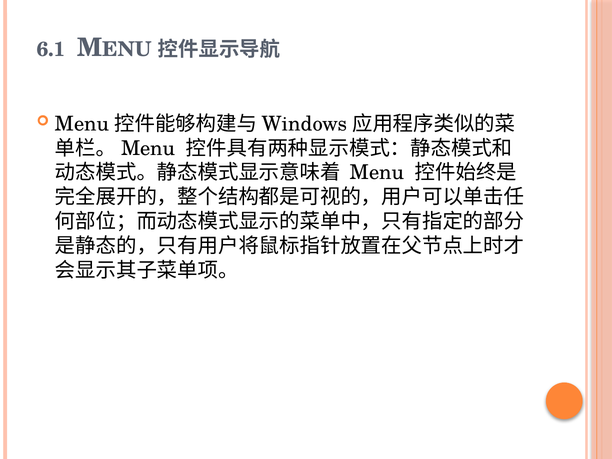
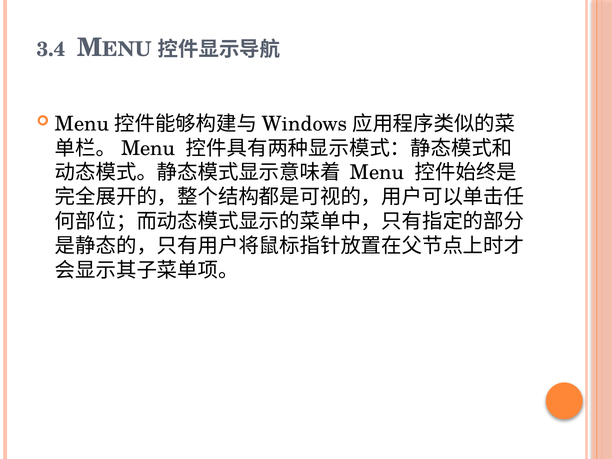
6.1: 6.1 -> 3.4 (51, 49)
